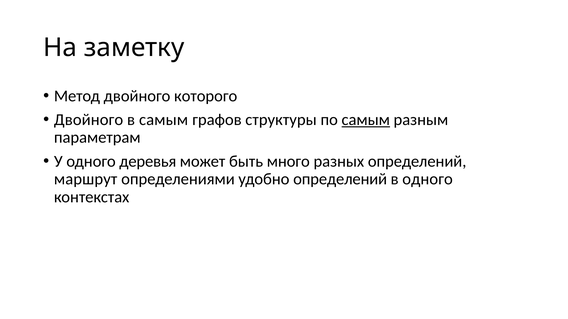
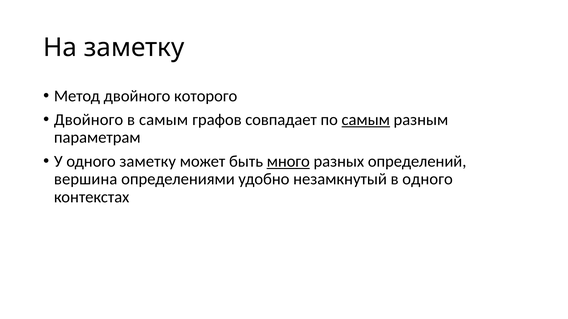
структуры: структуры -> совпадает (281, 120)
одного деревья: деревья -> заметку (148, 162)
много underline: none -> present (288, 162)
маршрут: маршрут -> вершина (86, 179)
удобно определений: определений -> незамкнутый (340, 179)
